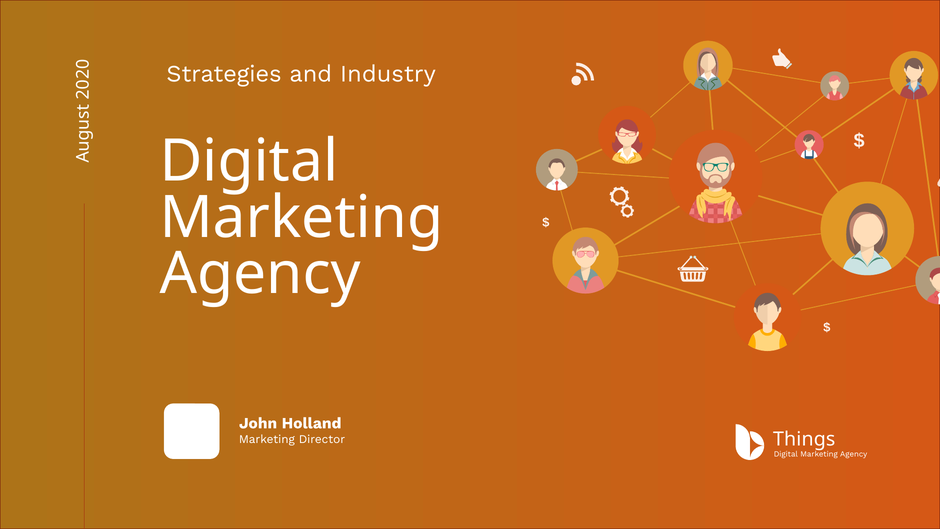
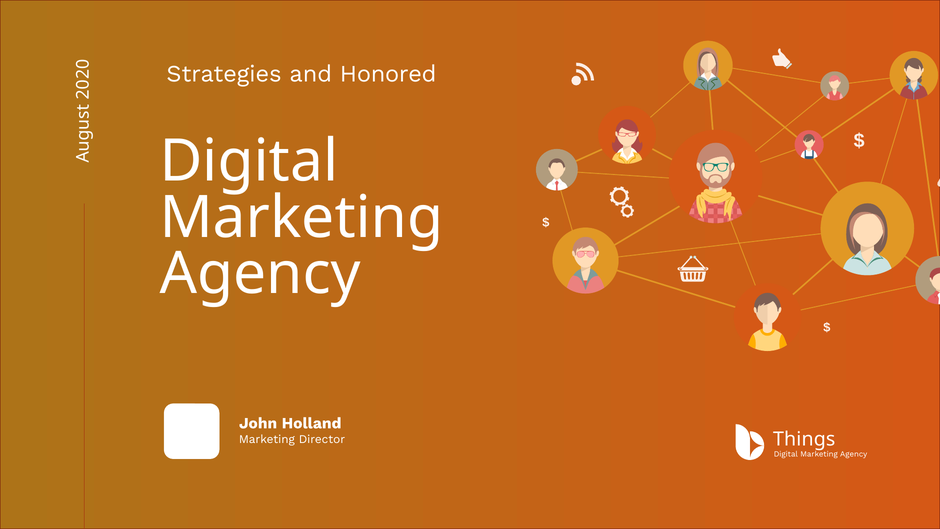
Industry: Industry -> Honored (388, 74)
